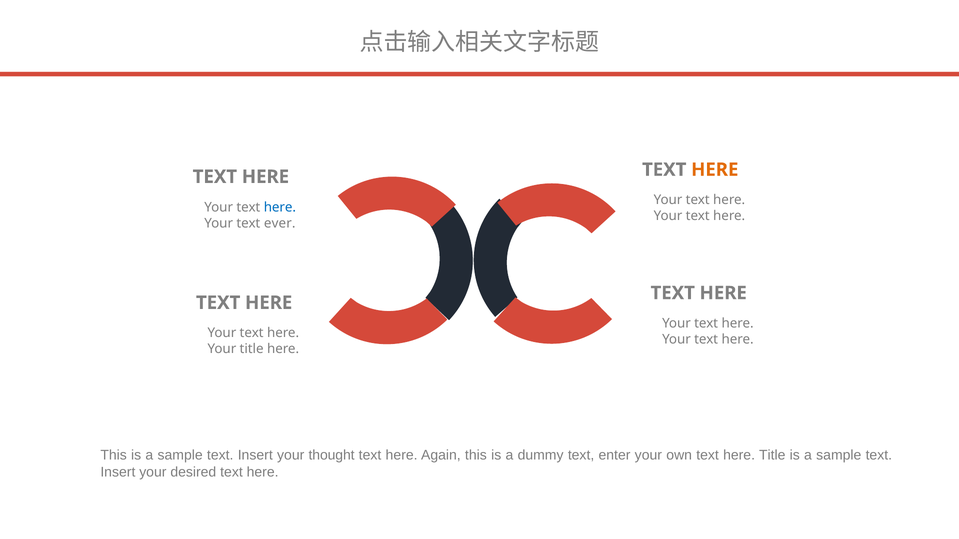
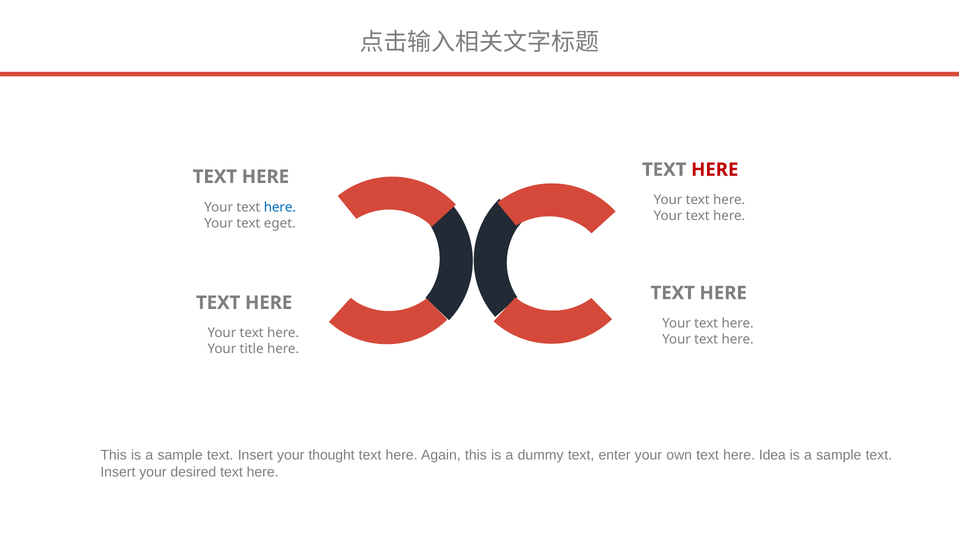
HERE colour: orange -> red (715, 170)
ever: ever -> eget (280, 223)
here Title: Title -> Idea (772, 456)
